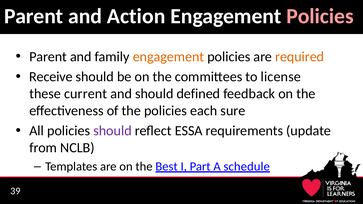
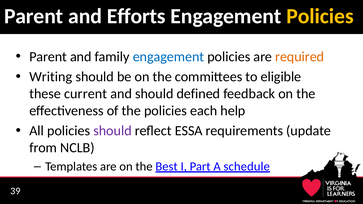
Action: Action -> Efforts (136, 16)
Policies colour: pink -> yellow (320, 16)
engagement colour: orange -> blue (168, 57)
Receive: Receive -> Writing (51, 77)
license: license -> eligible (281, 77)
sure: sure -> help (233, 111)
